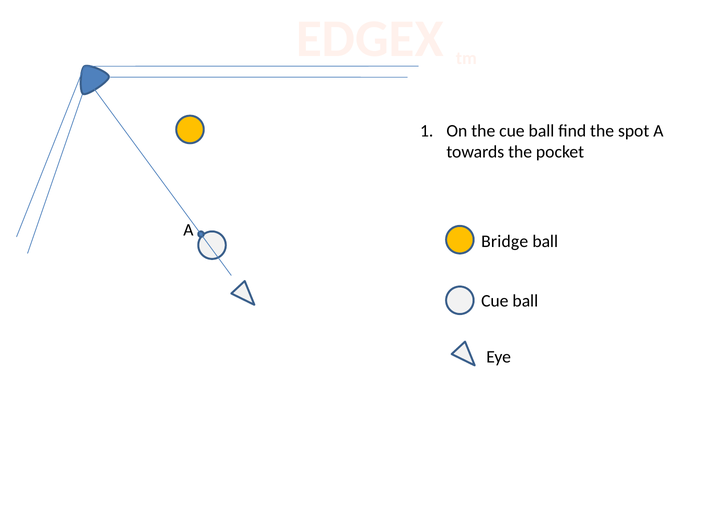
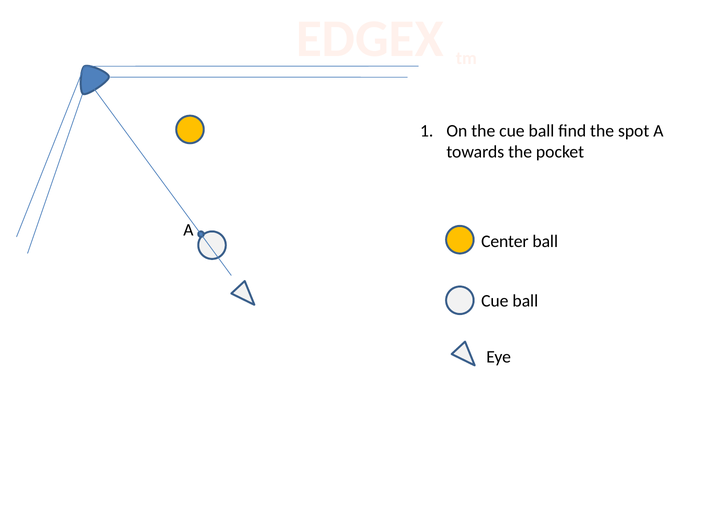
Bridge: Bridge -> Center (505, 241)
